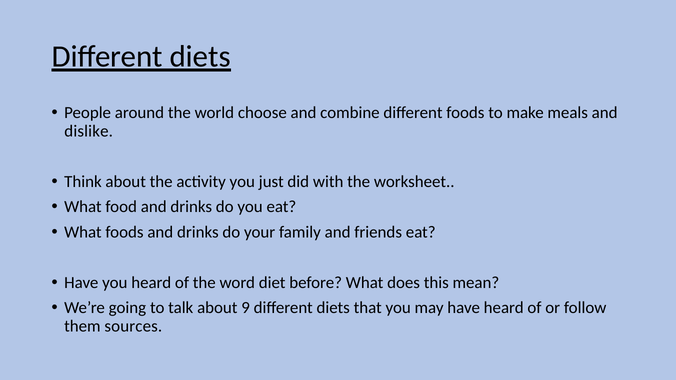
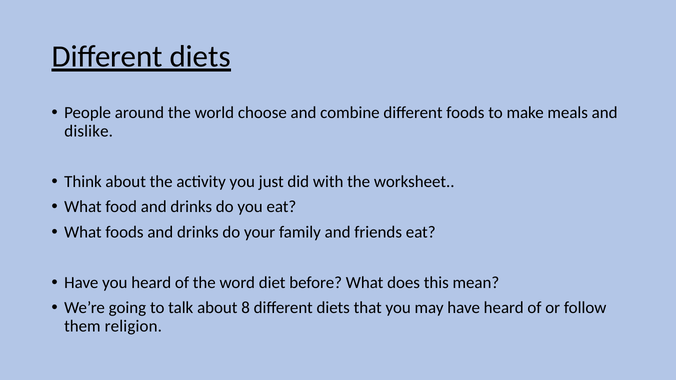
9: 9 -> 8 (246, 308)
sources: sources -> religion (133, 326)
